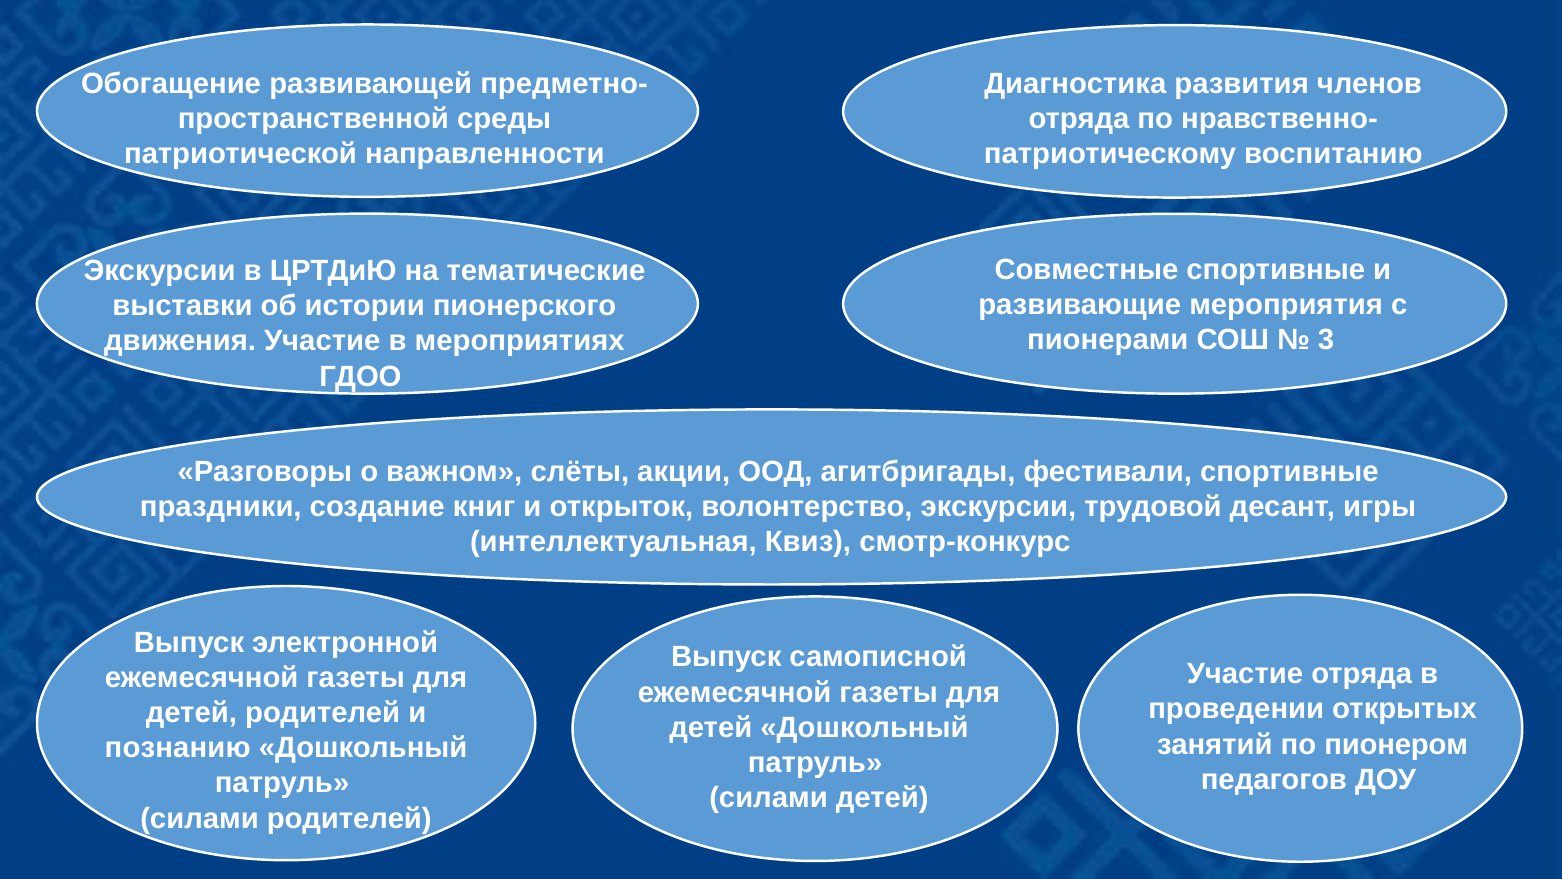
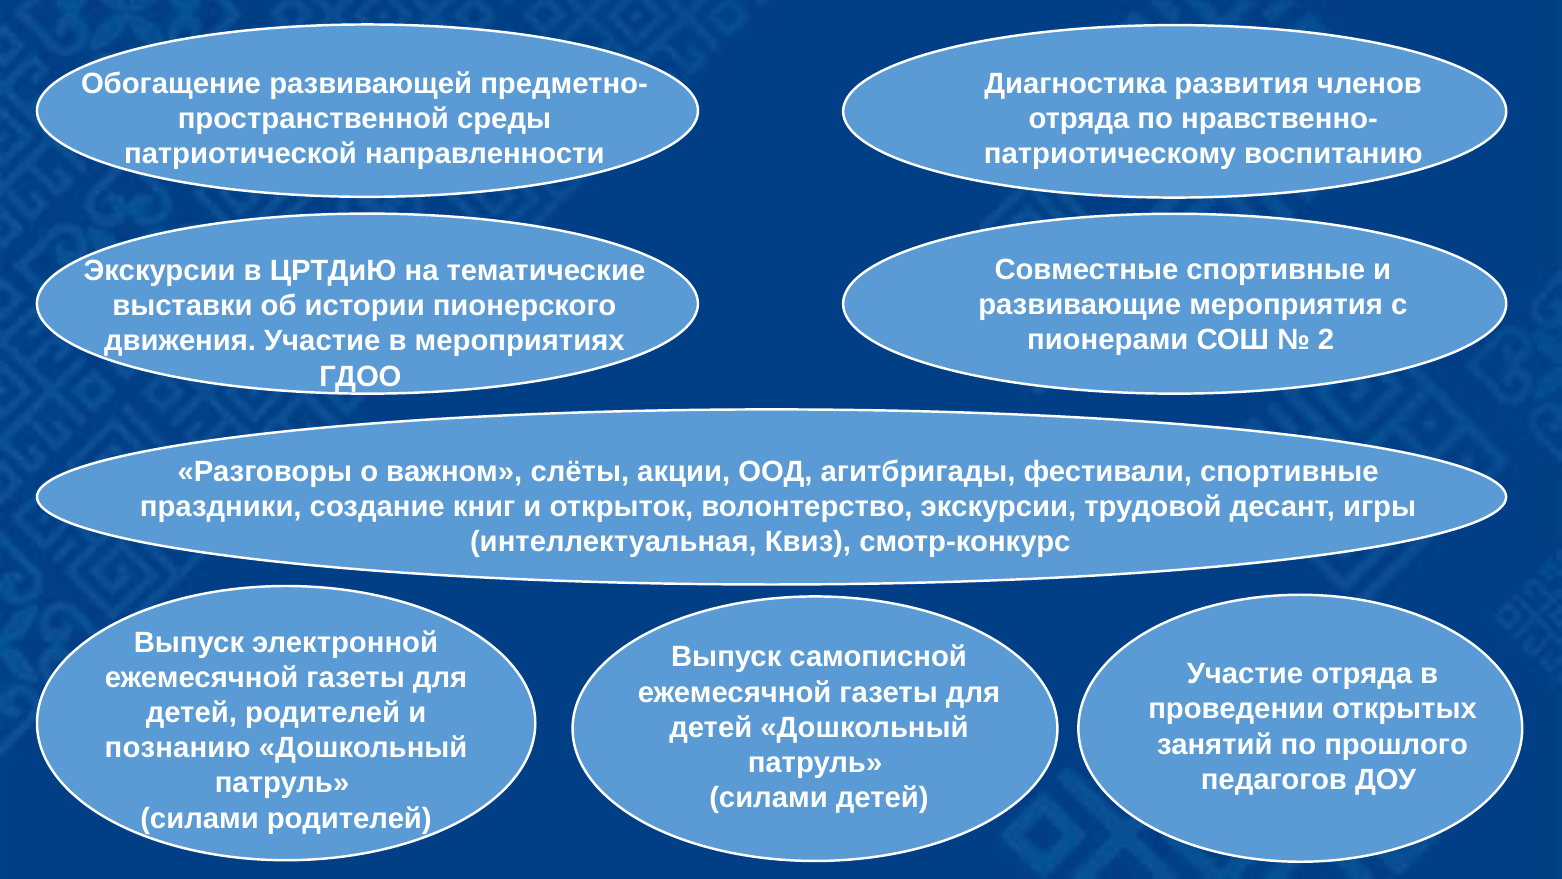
3: 3 -> 2 (1326, 340)
пионером: пионером -> прошлого (1396, 744)
